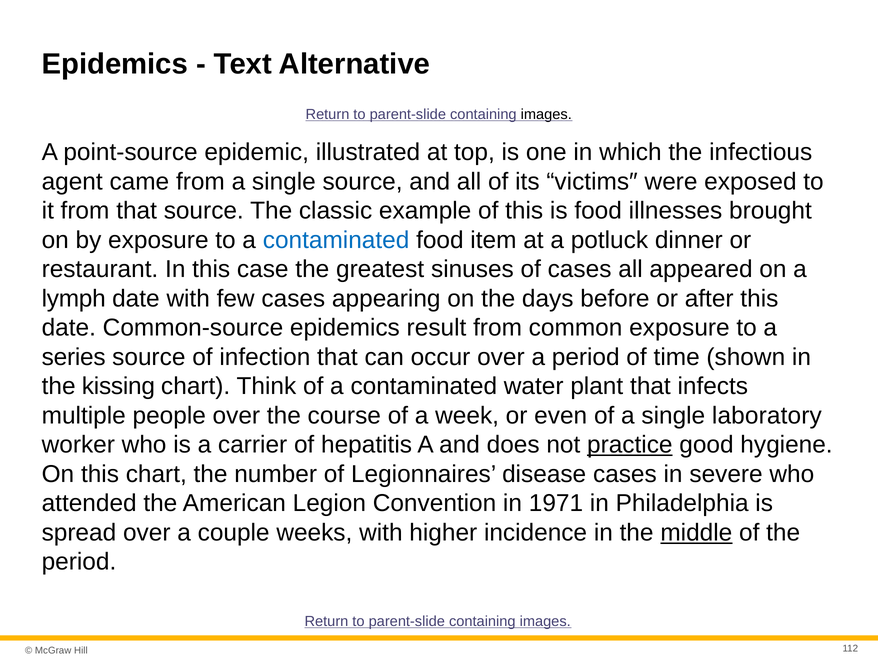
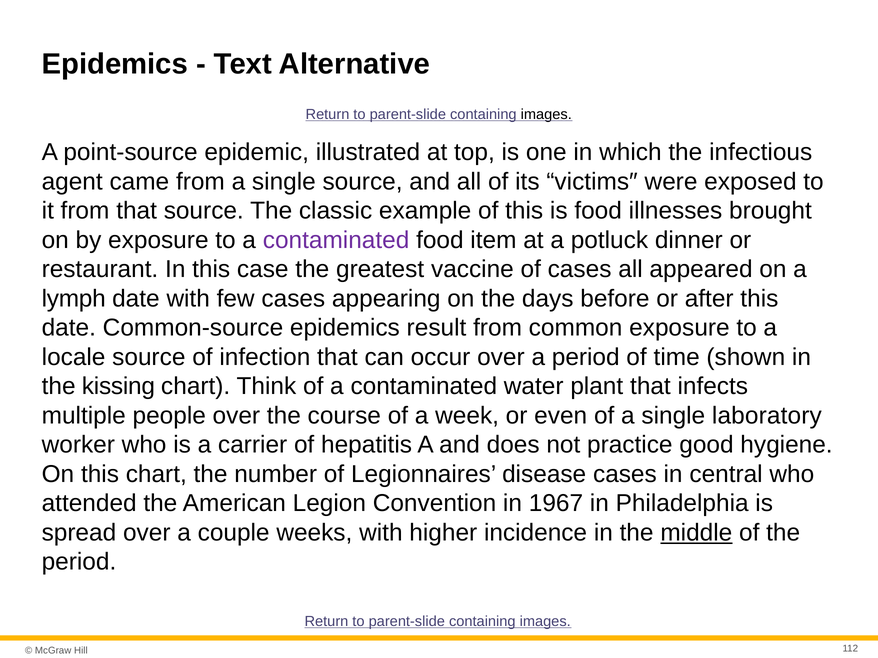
contaminated colour: blue -> purple (336, 240)
sinuses: sinuses -> vaccine (472, 270)
series: series -> locale (74, 357)
practice underline: present -> none (630, 445)
severe: severe -> central (726, 475)
1971: 1971 -> 1967 (556, 504)
